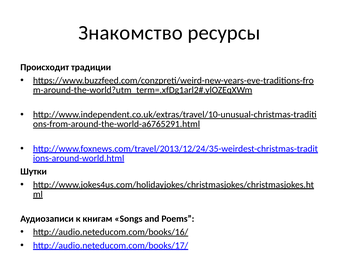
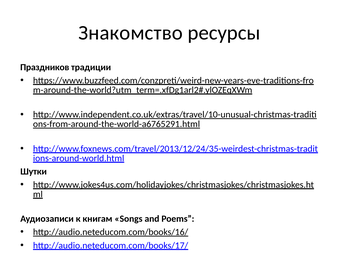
Происходит: Происходит -> Праздников (45, 67)
